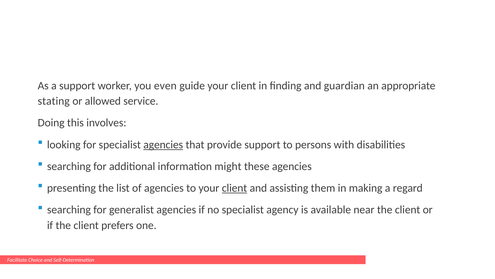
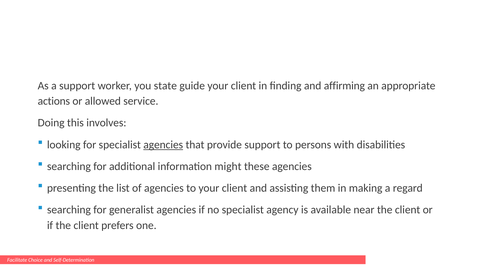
even: even -> state (165, 85)
guardian: guardian -> affirming (344, 85)
stating: stating -> actions (54, 101)
client underline: present -> none (235, 188)
